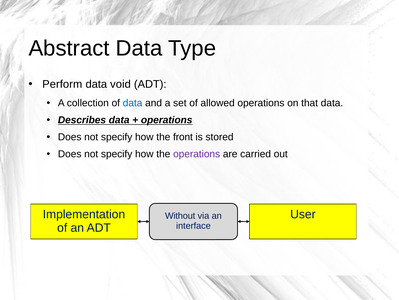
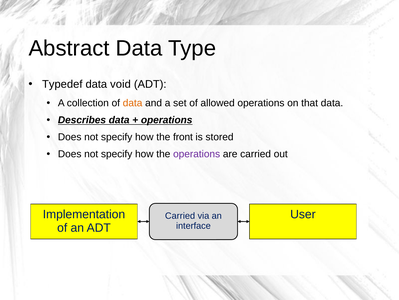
Perform: Perform -> Typedef (62, 84)
data colour: blue -> orange (133, 103)
Without: Without -> Carried (180, 215)
